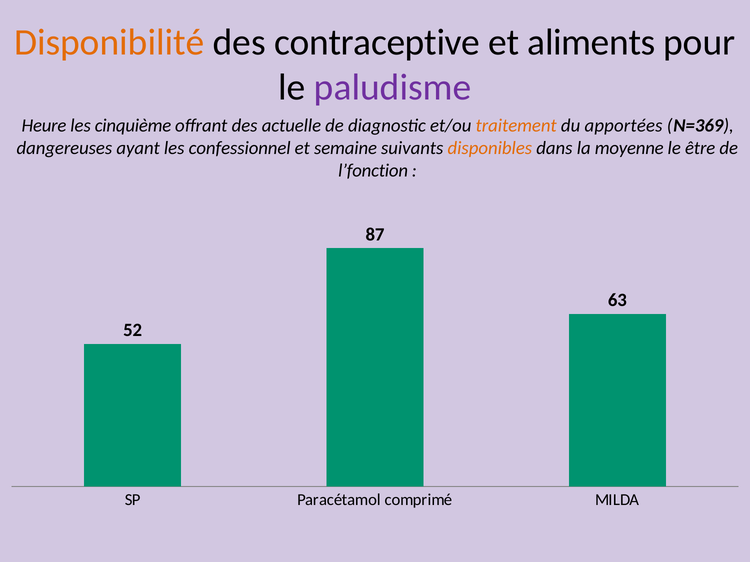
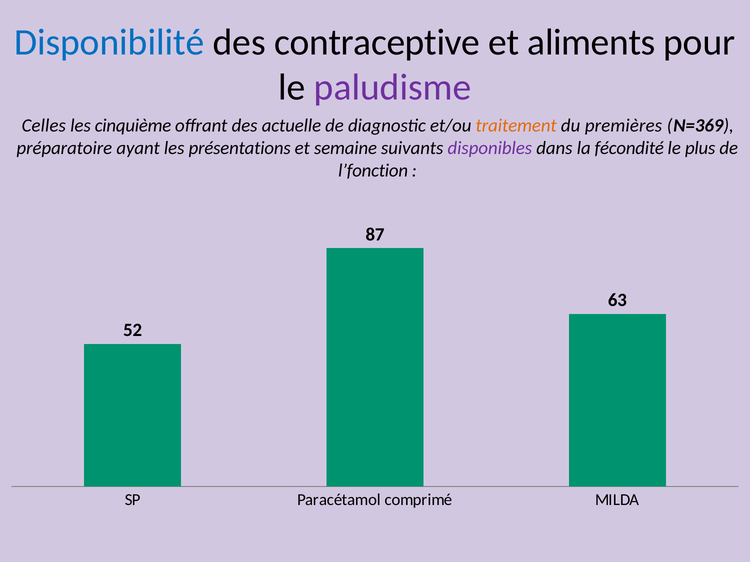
Disponibilité colour: orange -> blue (109, 43)
Heure: Heure -> Celles (44, 126)
apportées: apportées -> premières (624, 126)
dangereuses: dangereuses -> préparatoire (64, 148)
confessionnel: confessionnel -> présentations (240, 148)
disponibles colour: orange -> purple (490, 148)
moyenne: moyenne -> fécondité (629, 148)
être: être -> plus (700, 148)
